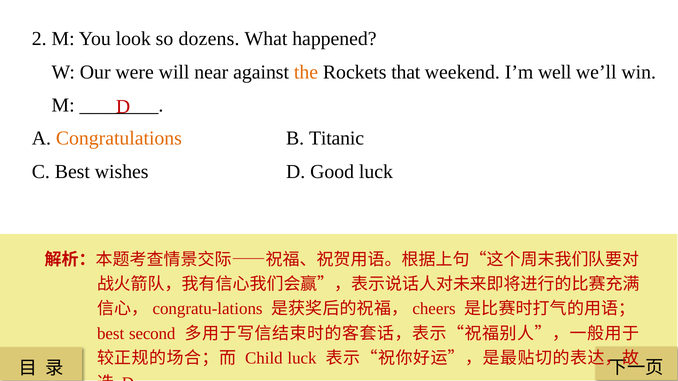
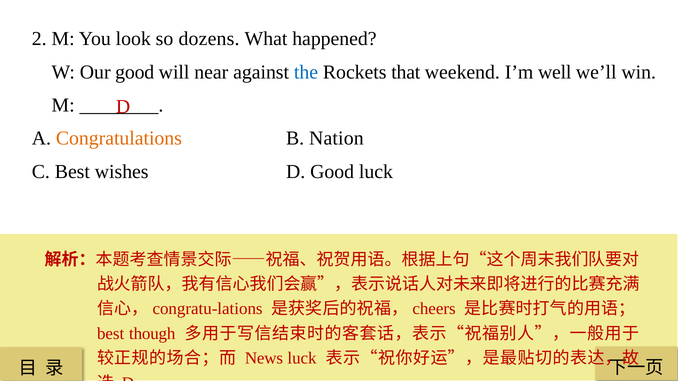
Our were: were -> good (135, 72)
the colour: orange -> blue (306, 72)
Titanic: Titanic -> Nation (336, 139)
second: second -> though (152, 334)
Child: Child -> News (264, 359)
